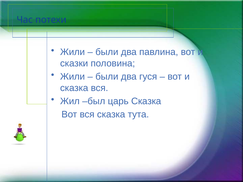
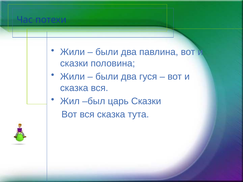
царь Сказка: Сказка -> Сказки (146, 101)
